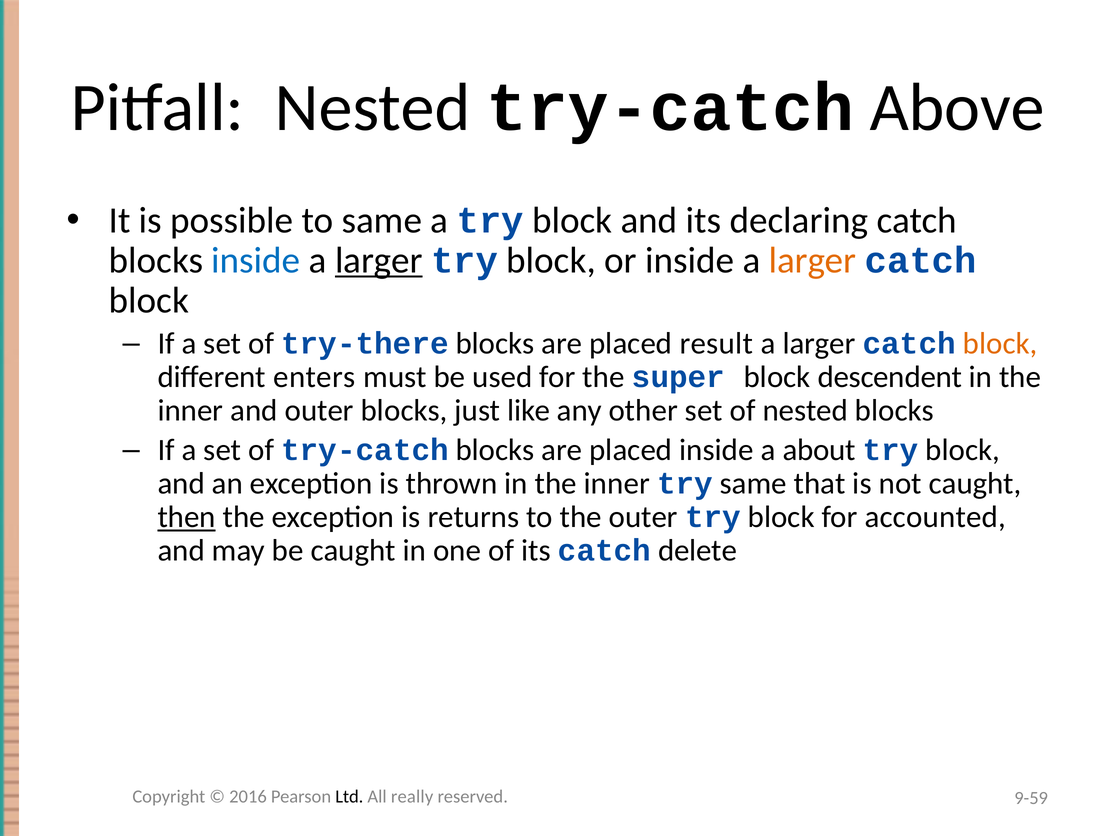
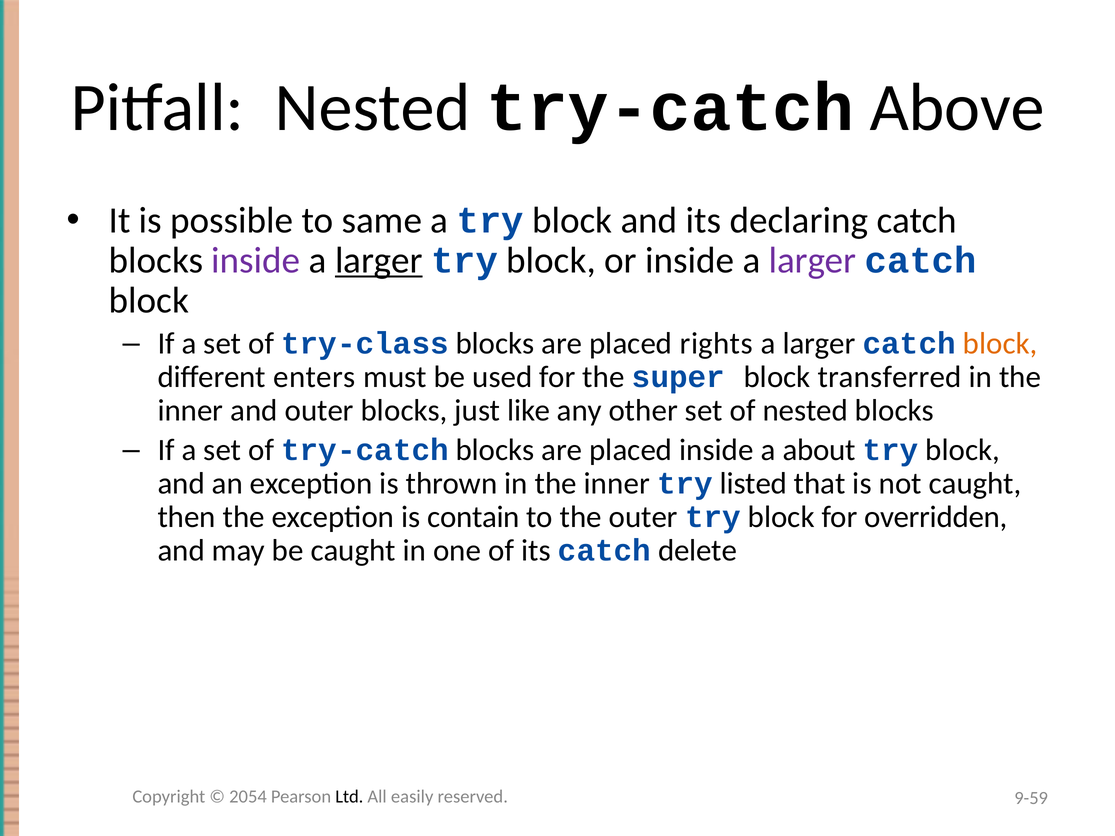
inside colour: blue -> purple (256, 261)
larger colour: orange -> purple (812, 261)
try-there: try-there -> try-class (365, 344)
result: result -> rights (716, 344)
descendent: descendent -> transferred (890, 377)
try same: same -> listed (753, 484)
then underline: present -> none (187, 517)
returns: returns -> contain (474, 517)
accounted: accounted -> overridden (936, 517)
2016: 2016 -> 2054 (248, 797)
really: really -> easily (412, 797)
